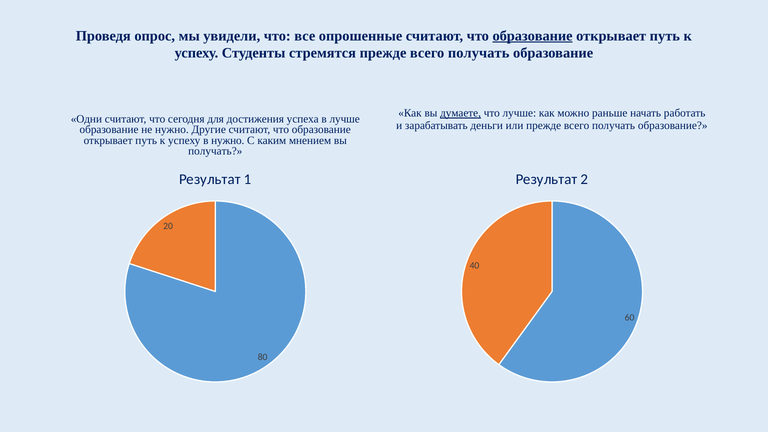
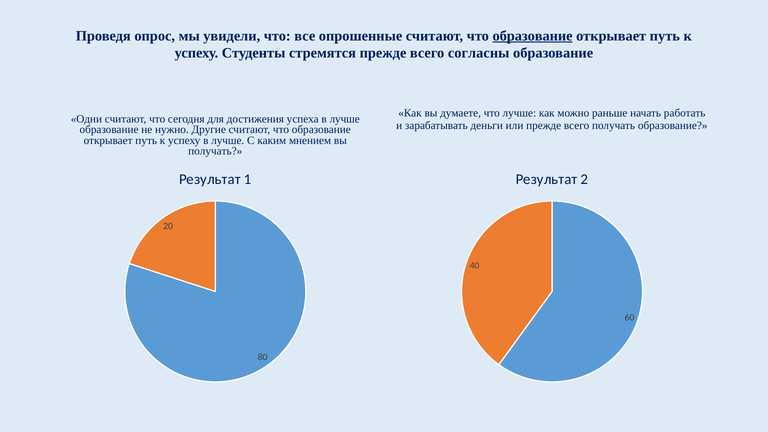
стремятся прежде всего получать: получать -> согласны (479, 53)
думаете underline: present -> none (461, 113)
успеху в нужно: нужно -> лучше (228, 140)
